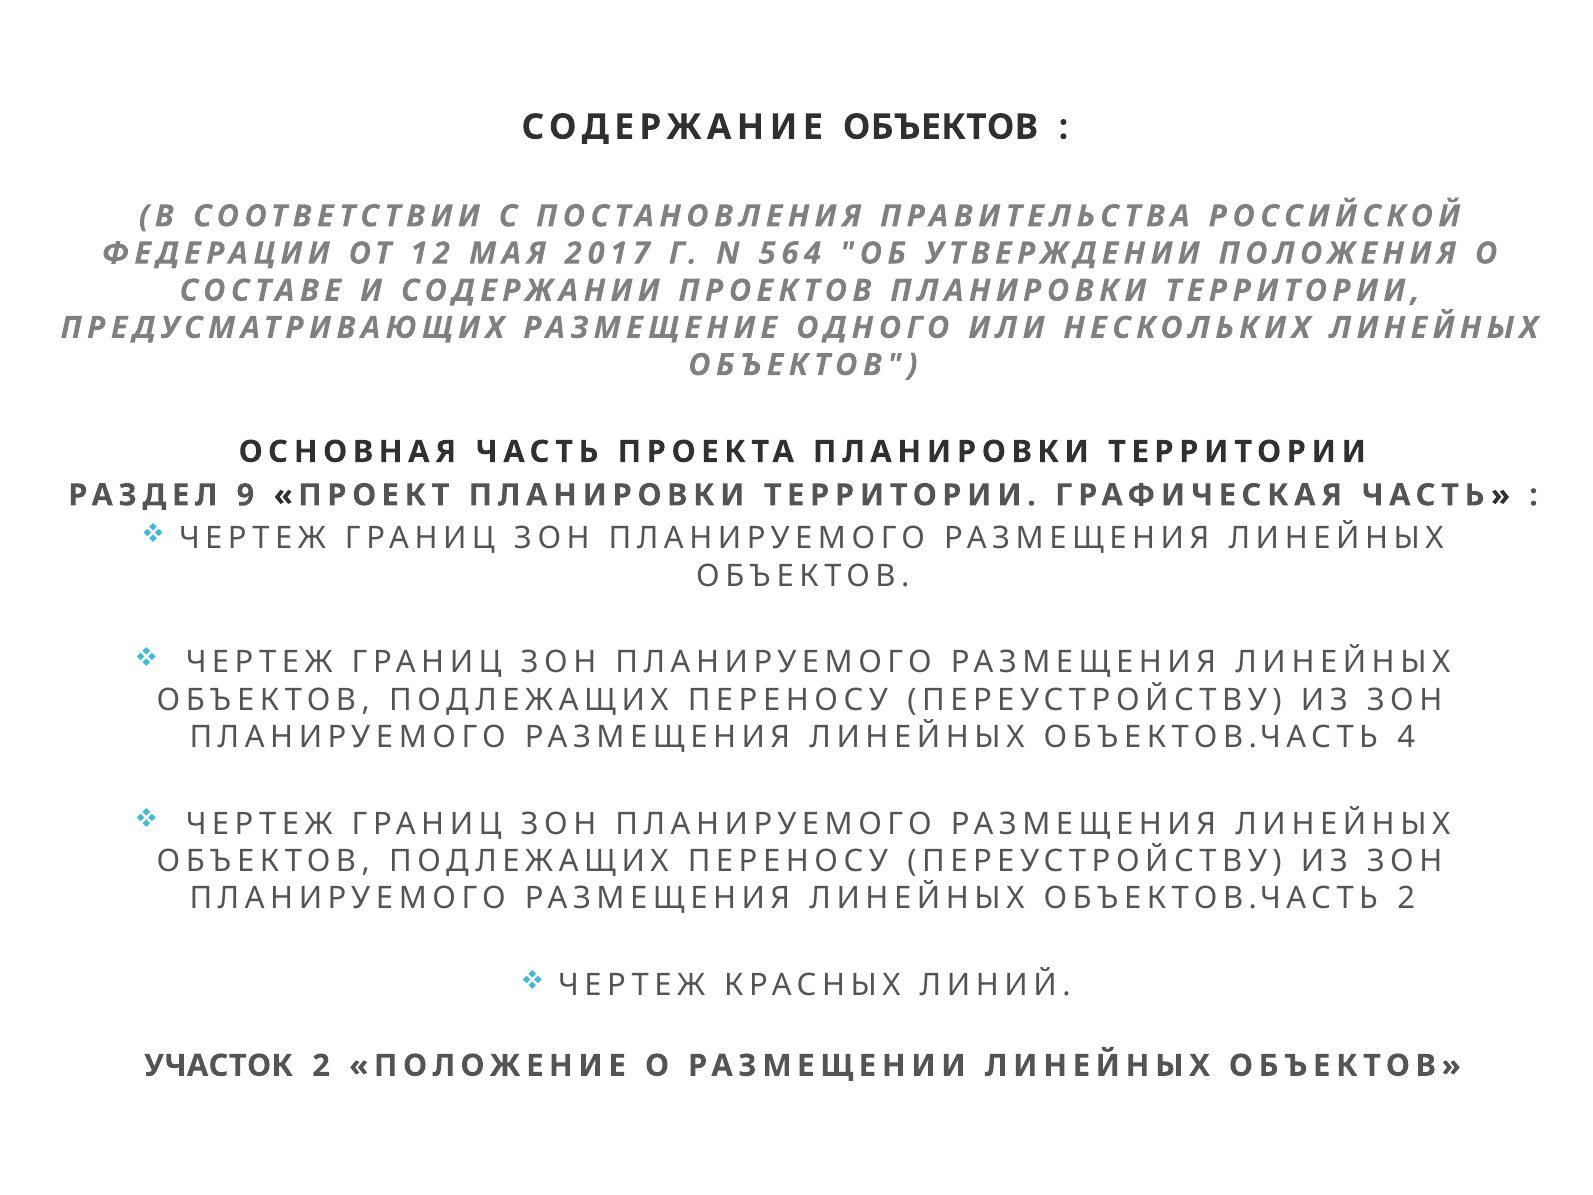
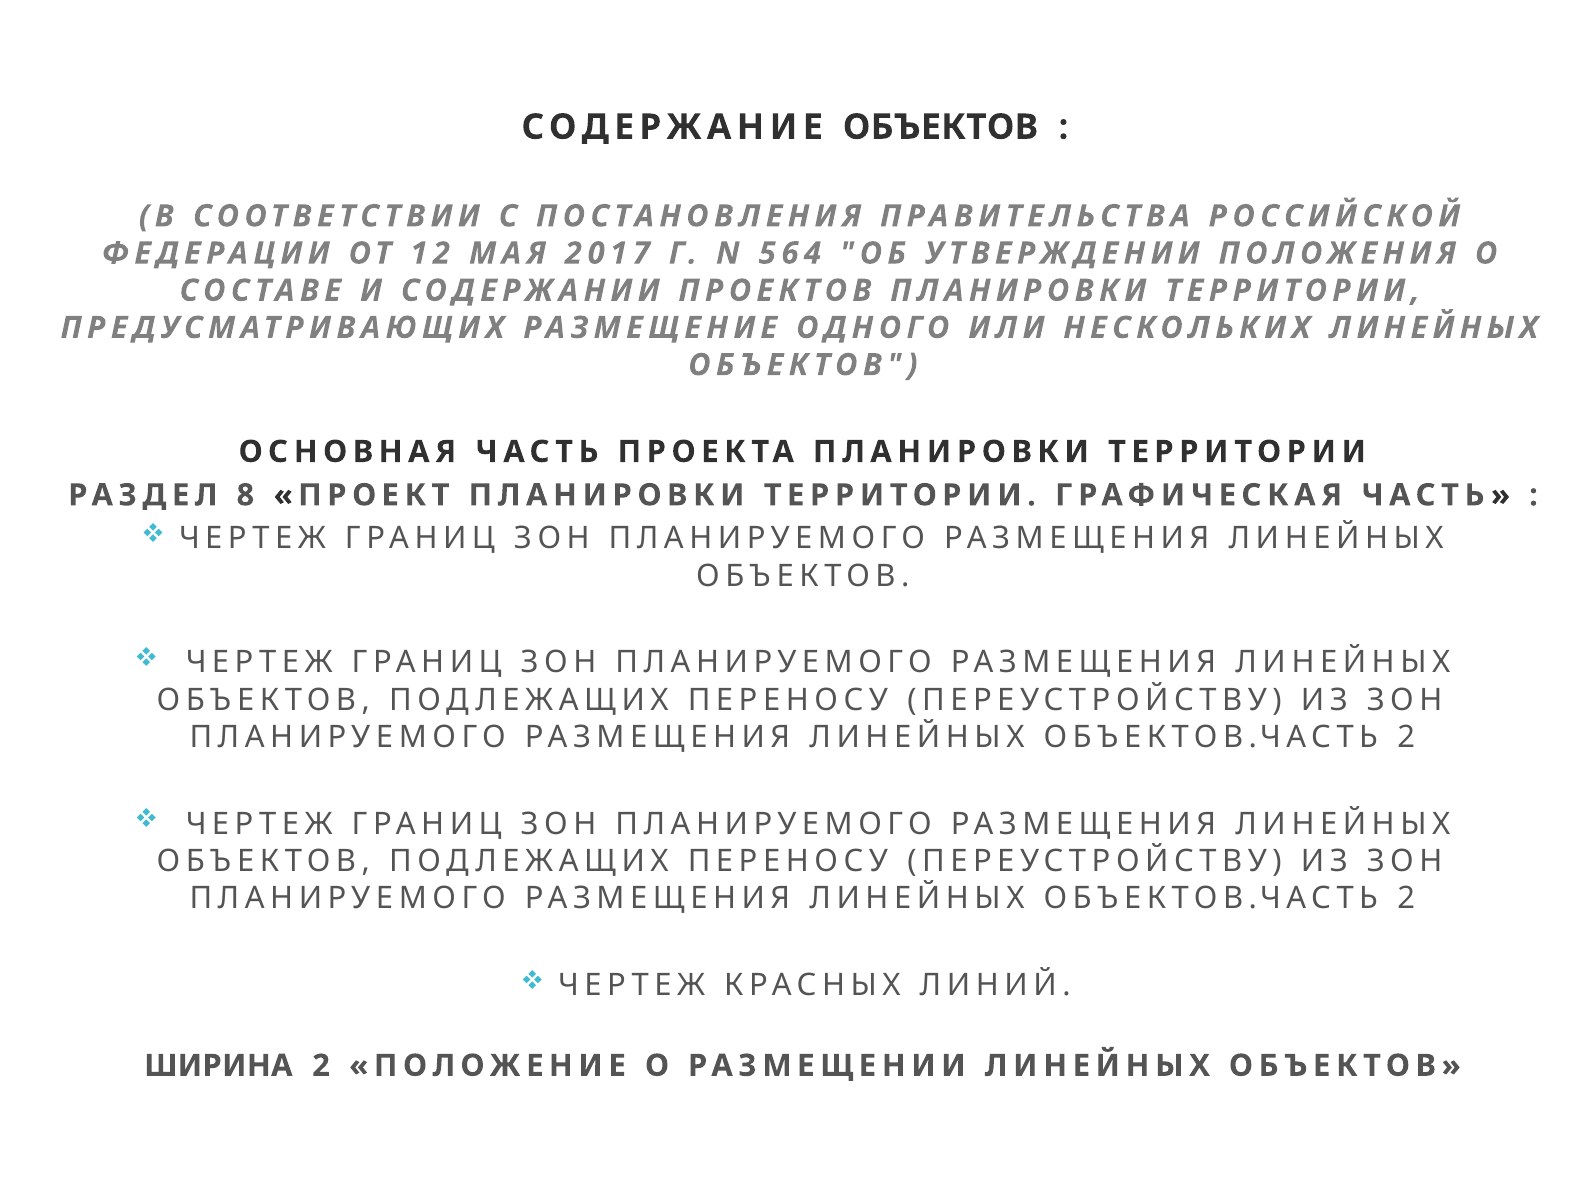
9: 9 -> 8 (245, 495)
4: 4 -> 2 (1406, 737)
УЧАСТОК: УЧАСТОК -> ШИРИНА (218, 1065)
